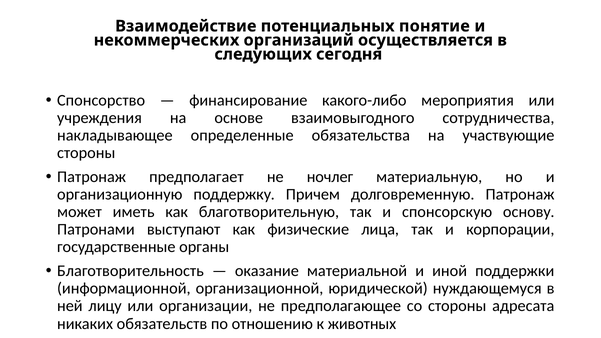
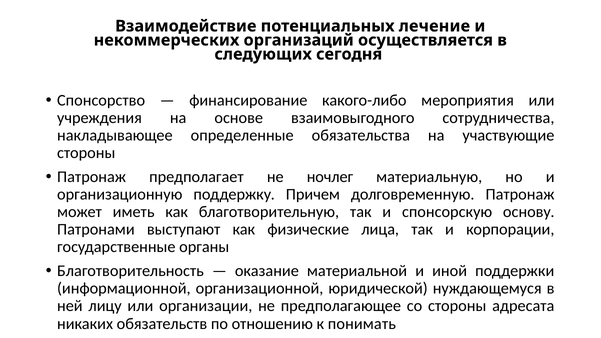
понятие: понятие -> лечение (434, 26)
животных: животных -> понимать (362, 324)
